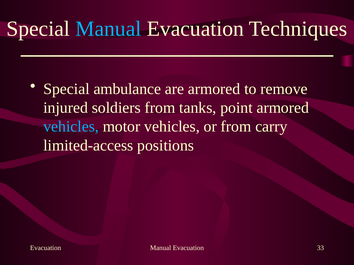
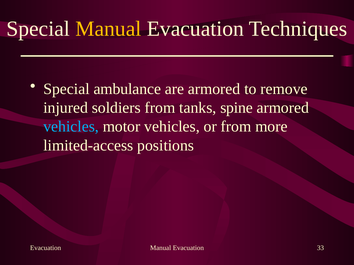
Manual colour: light blue -> yellow (108, 29)
point: point -> spine (237, 108)
carry: carry -> more (271, 127)
